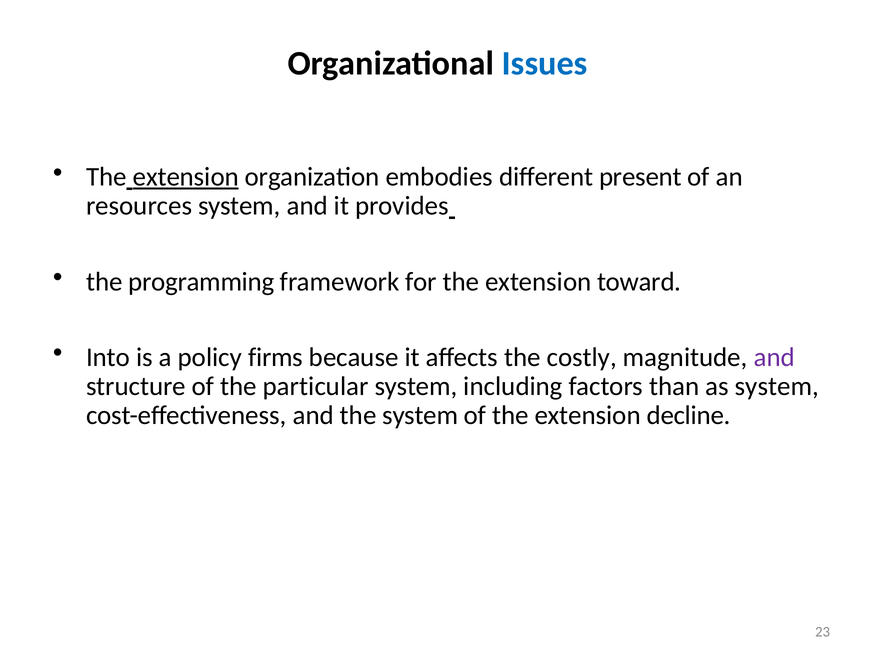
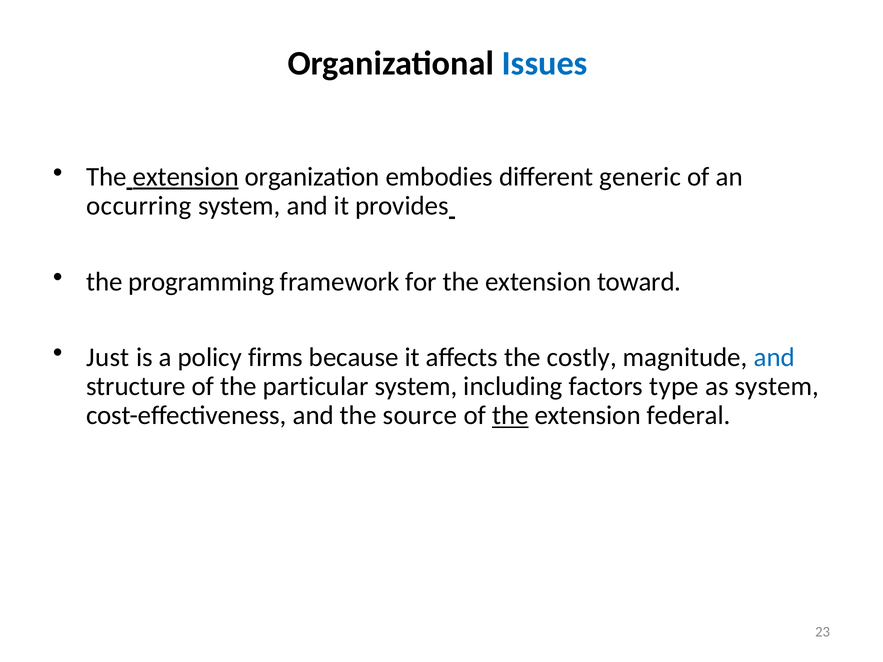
present: present -> generic (640, 177)
resources: resources -> occurring (139, 206)
Into: Into -> Just (108, 357)
and colour: purple -> blue (774, 357)
than: than -> type (674, 387)
the system: system -> source (420, 416)
the underline: none -> present (510, 416)
decline: decline -> federal (689, 416)
